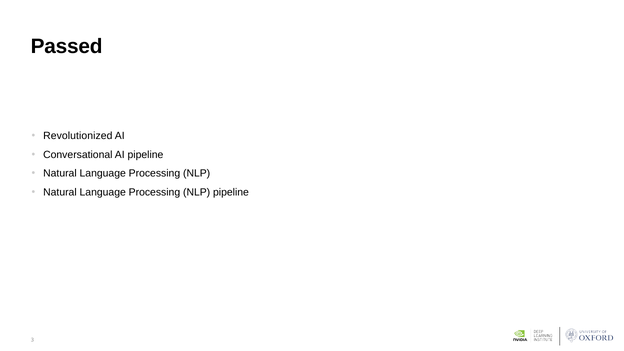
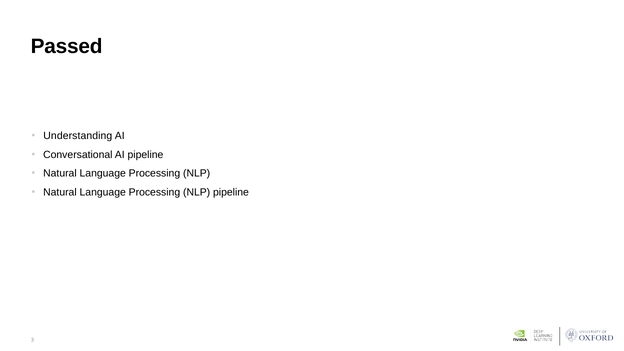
Revolutionized: Revolutionized -> Understanding (78, 136)
